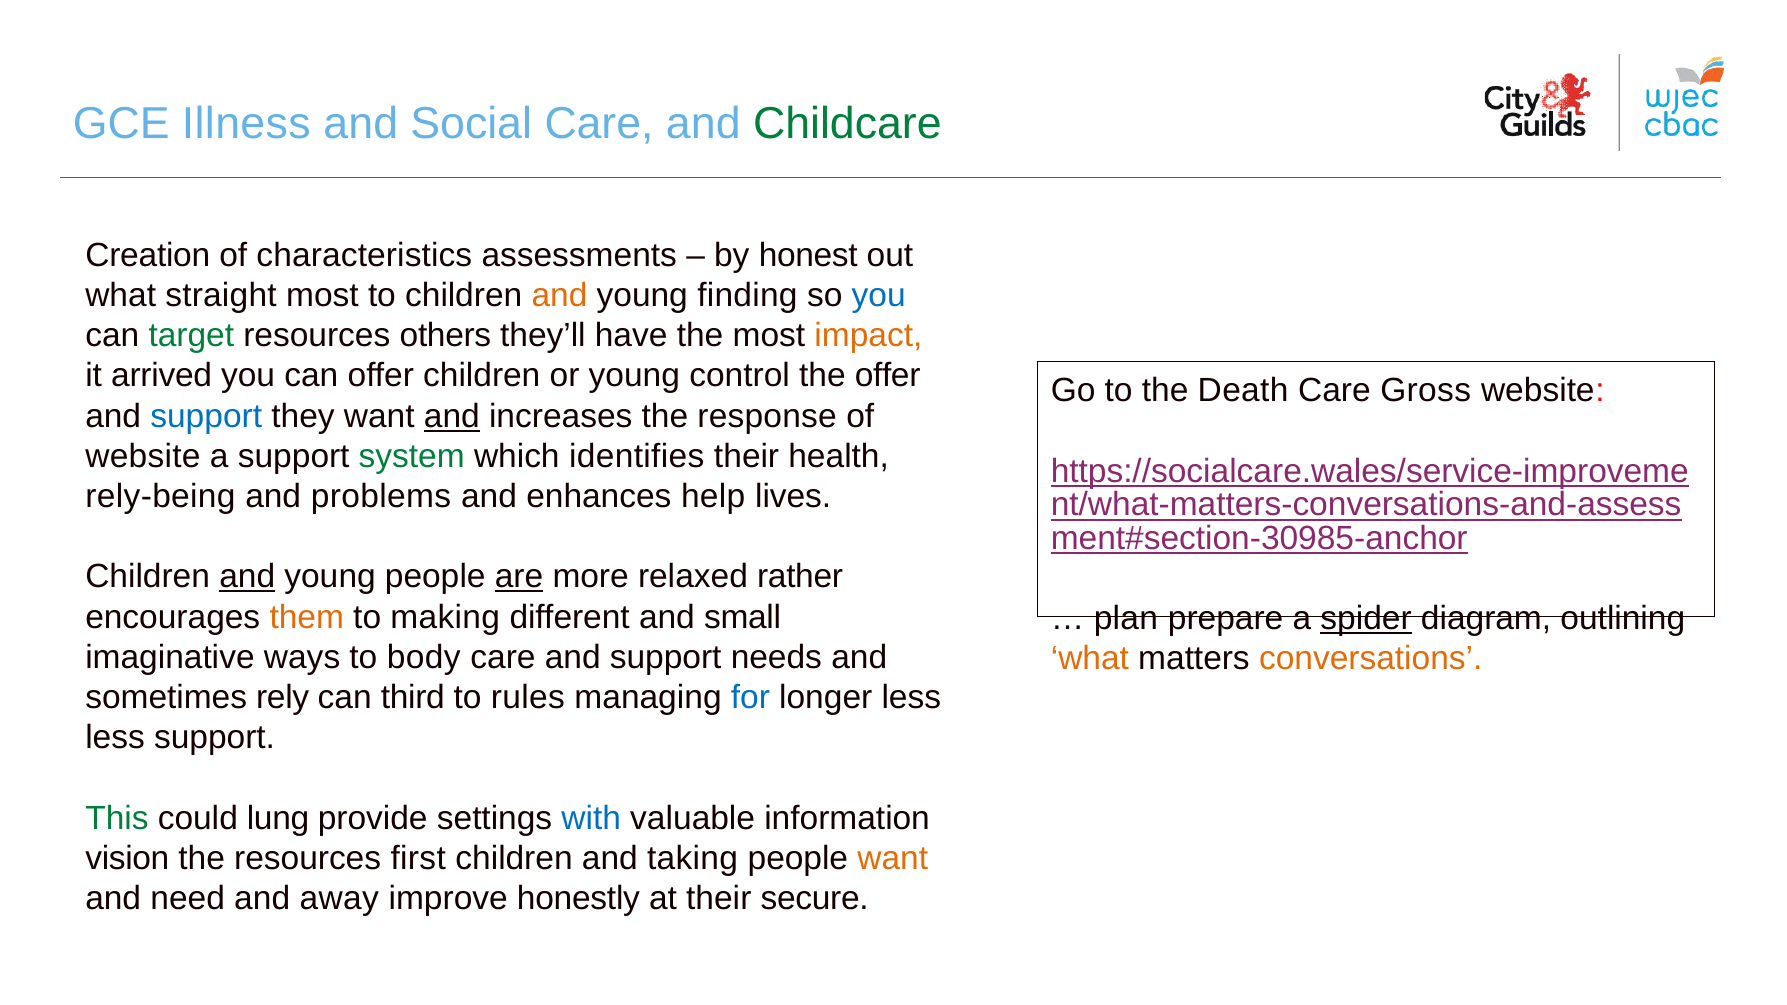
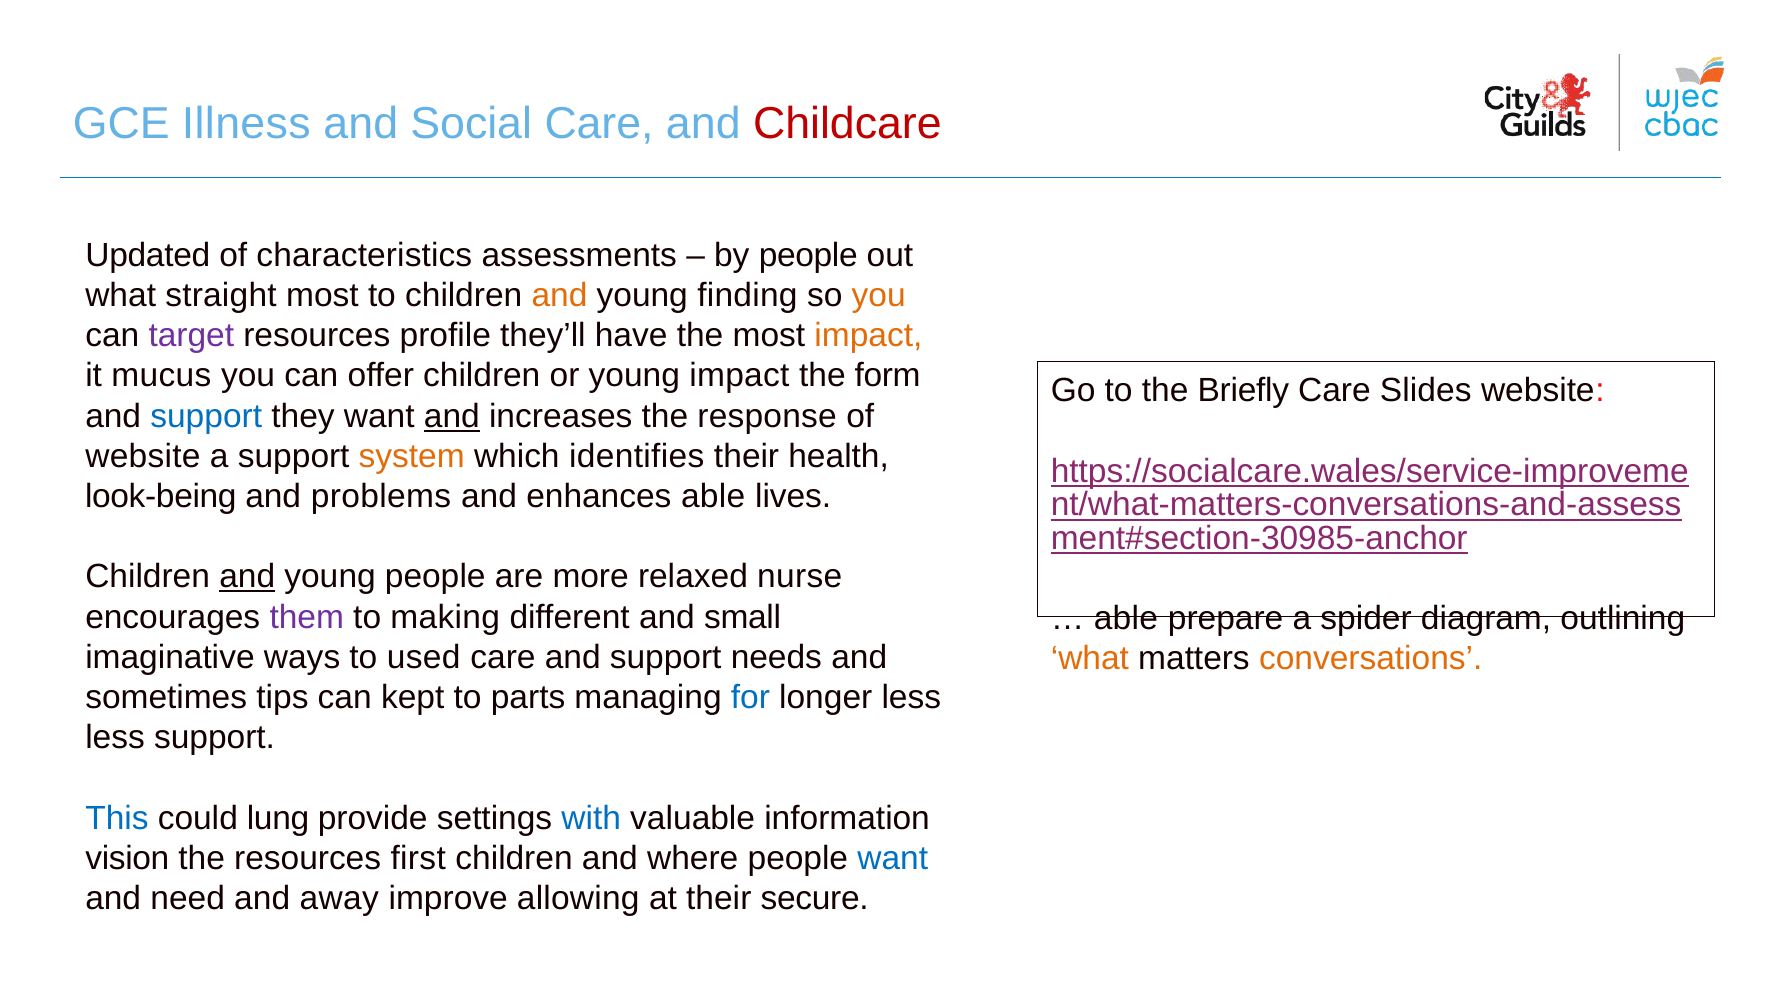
Childcare colour: green -> red (847, 124)
Creation: Creation -> Updated (148, 255)
by honest: honest -> people (808, 255)
you colour: blue -> orange (879, 296)
target colour: green -> purple (191, 336)
others: others -> profile (445, 336)
arrived: arrived -> mucus (161, 376)
young control: control -> impact (739, 376)
the offer: offer -> form (888, 376)
Death: Death -> Briefly (1243, 391)
Gross: Gross -> Slides (1426, 391)
system colour: green -> orange (412, 456)
rely-being: rely-being -> look-being (161, 497)
enhances help: help -> able (713, 497)
are underline: present -> none (519, 577)
rather: rather -> nurse (800, 577)
them colour: orange -> purple (307, 617)
plan: plan -> able (1126, 619)
spider underline: present -> none (1366, 619)
body: body -> used (424, 657)
rely: rely -> tips (282, 698)
third: third -> kept (413, 698)
rules: rules -> parts (528, 698)
This colour: green -> blue (117, 818)
taking: taking -> where (693, 858)
want colour: orange -> blue (893, 858)
honestly: honestly -> allowing (578, 899)
